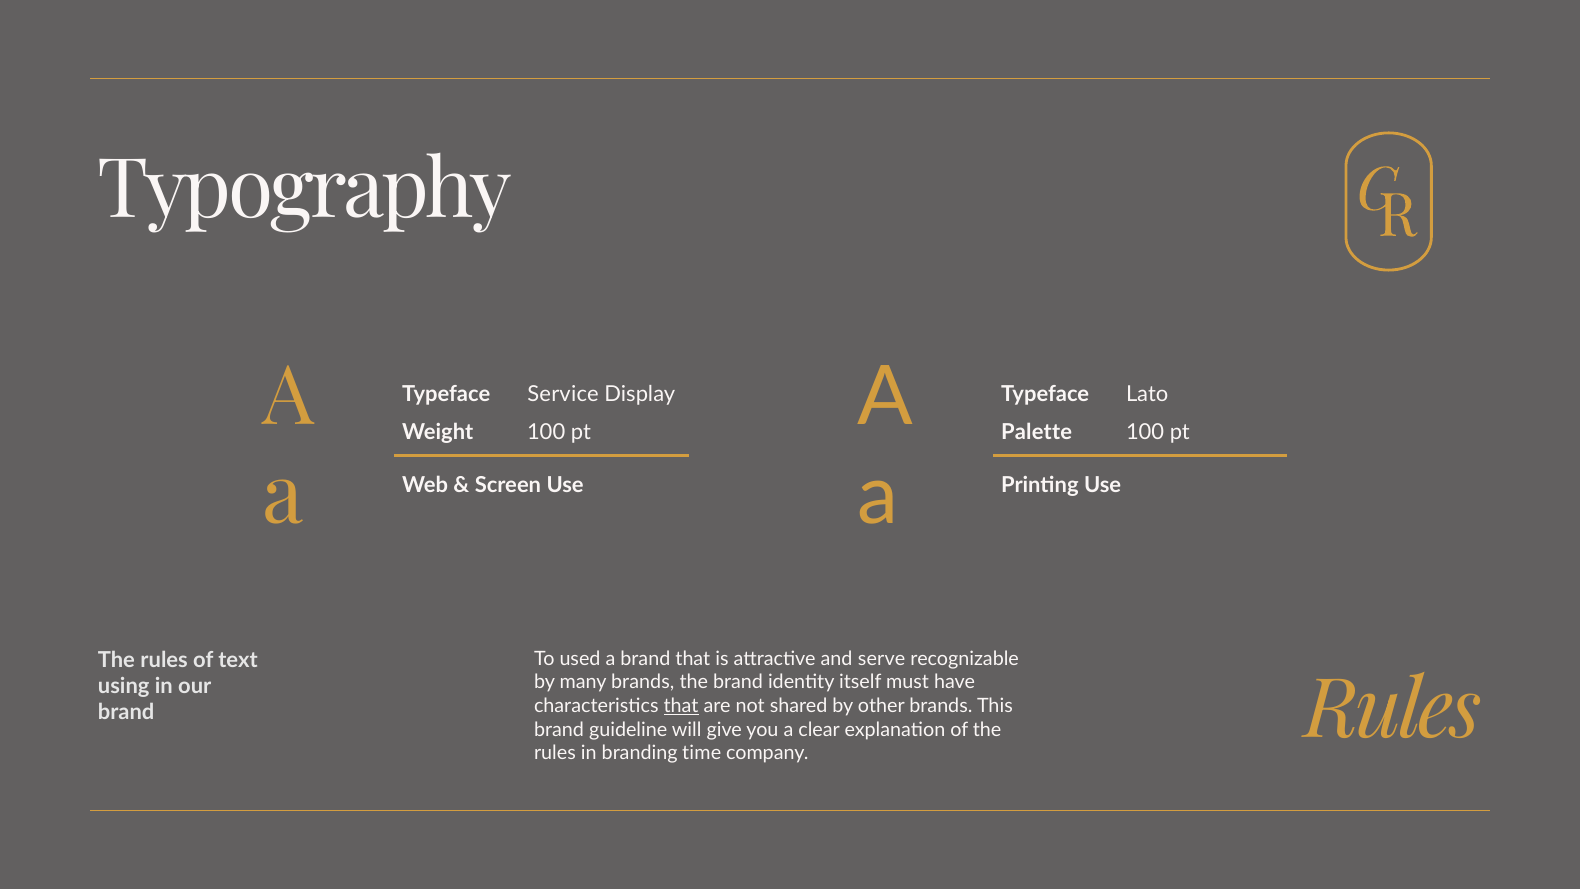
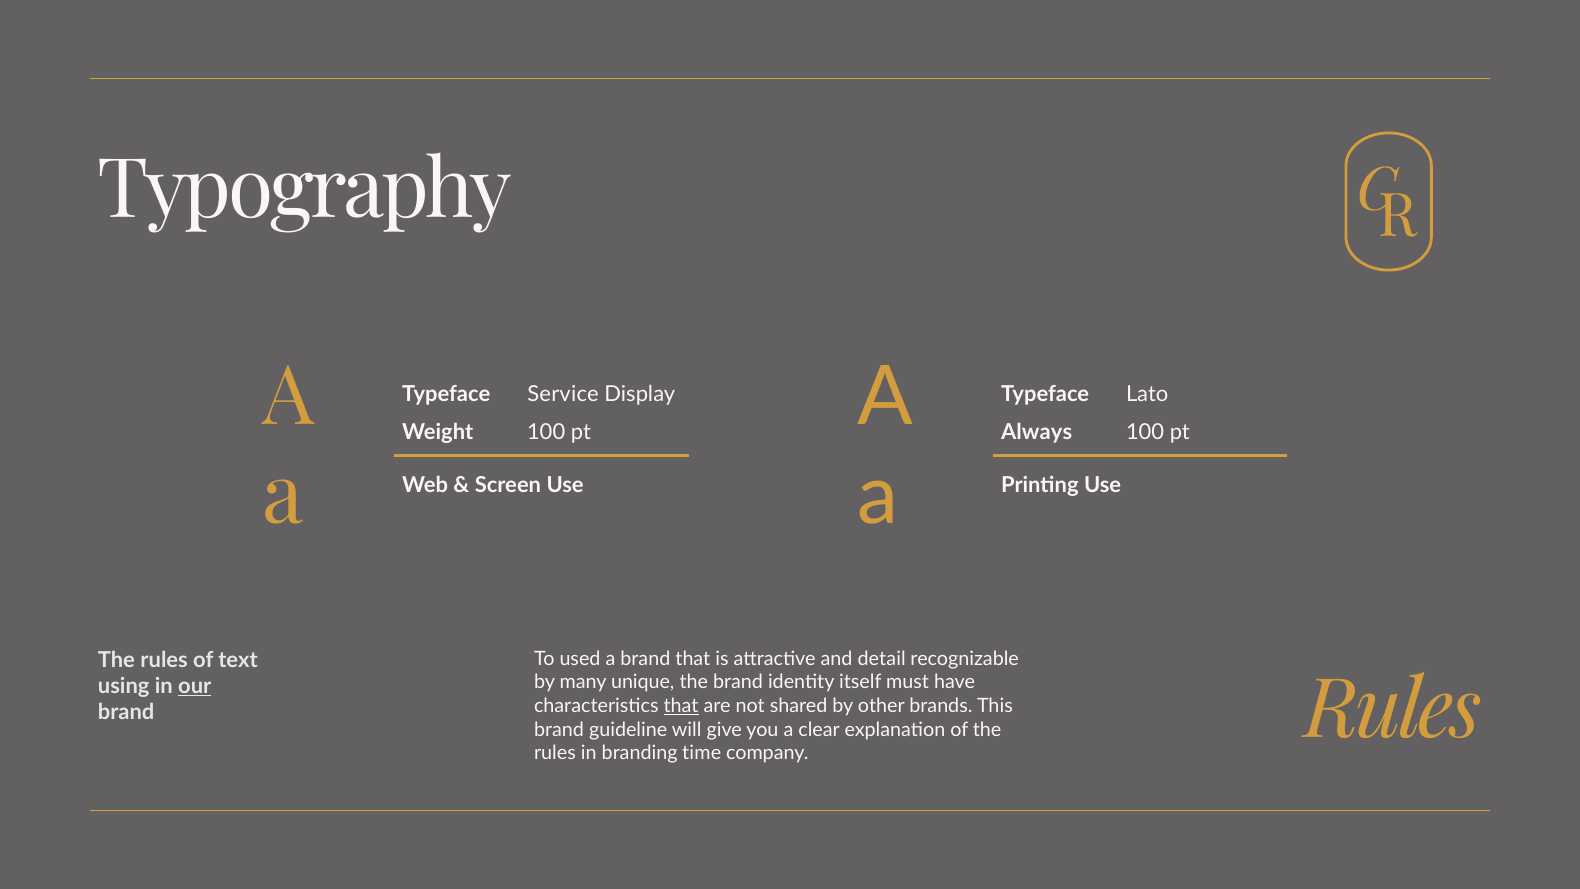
Palette: Palette -> Always (1037, 432)
serve: serve -> detail (882, 658)
many brands: brands -> unique (643, 682)
our underline: none -> present (195, 686)
